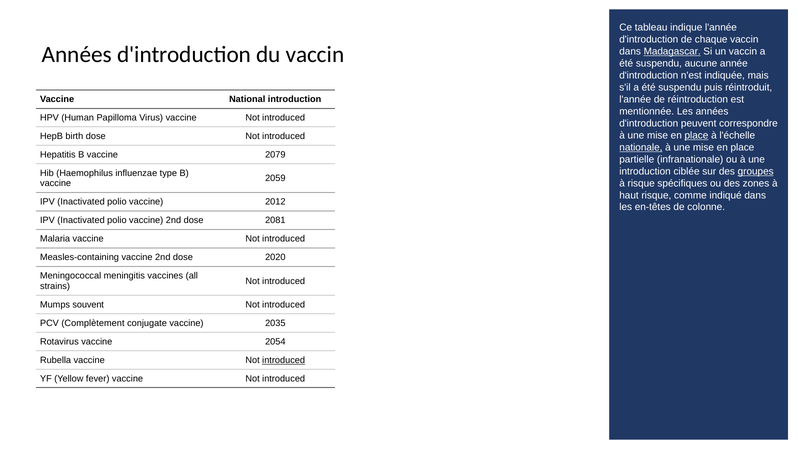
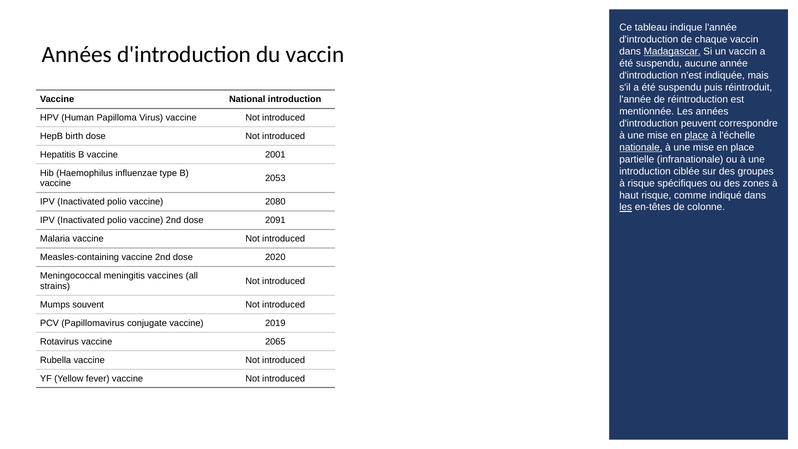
2079: 2079 -> 2001 (275, 155)
groupes underline: present -> none (756, 171)
2059: 2059 -> 2053 (275, 178)
2012: 2012 -> 2080 (275, 202)
les underline: none -> present (626, 207)
2081: 2081 -> 2091 (275, 220)
Complètement: Complètement -> Papillomavirus (93, 323)
2035: 2035 -> 2019 (275, 323)
2054: 2054 -> 2065 (275, 341)
introduced underline: present -> none (284, 360)
